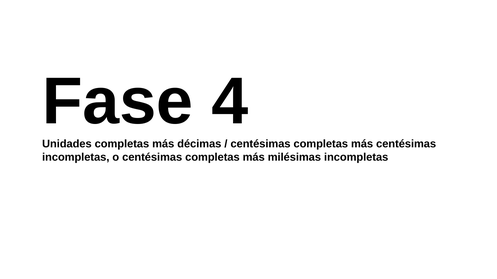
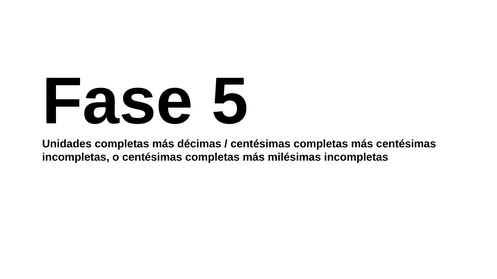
4: 4 -> 5 (230, 102)
